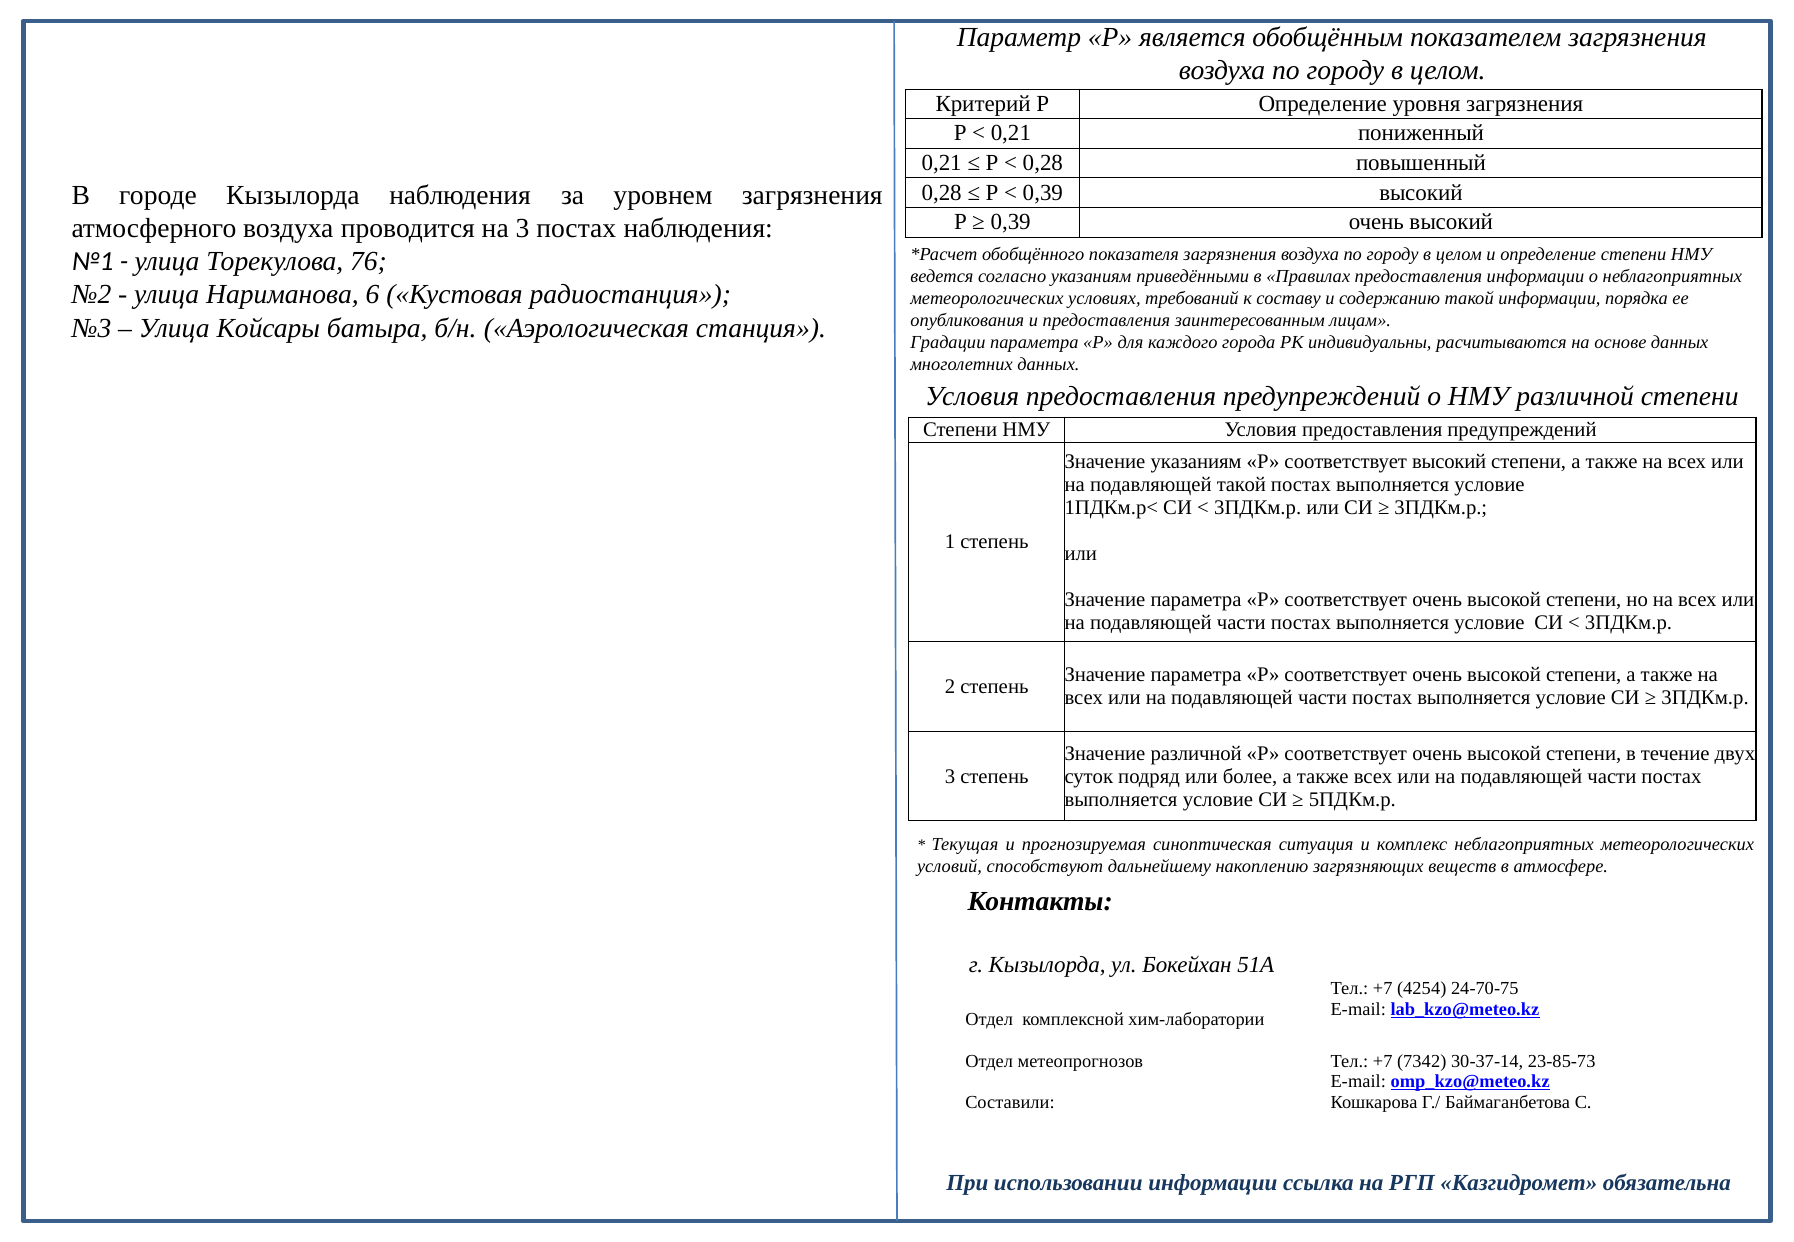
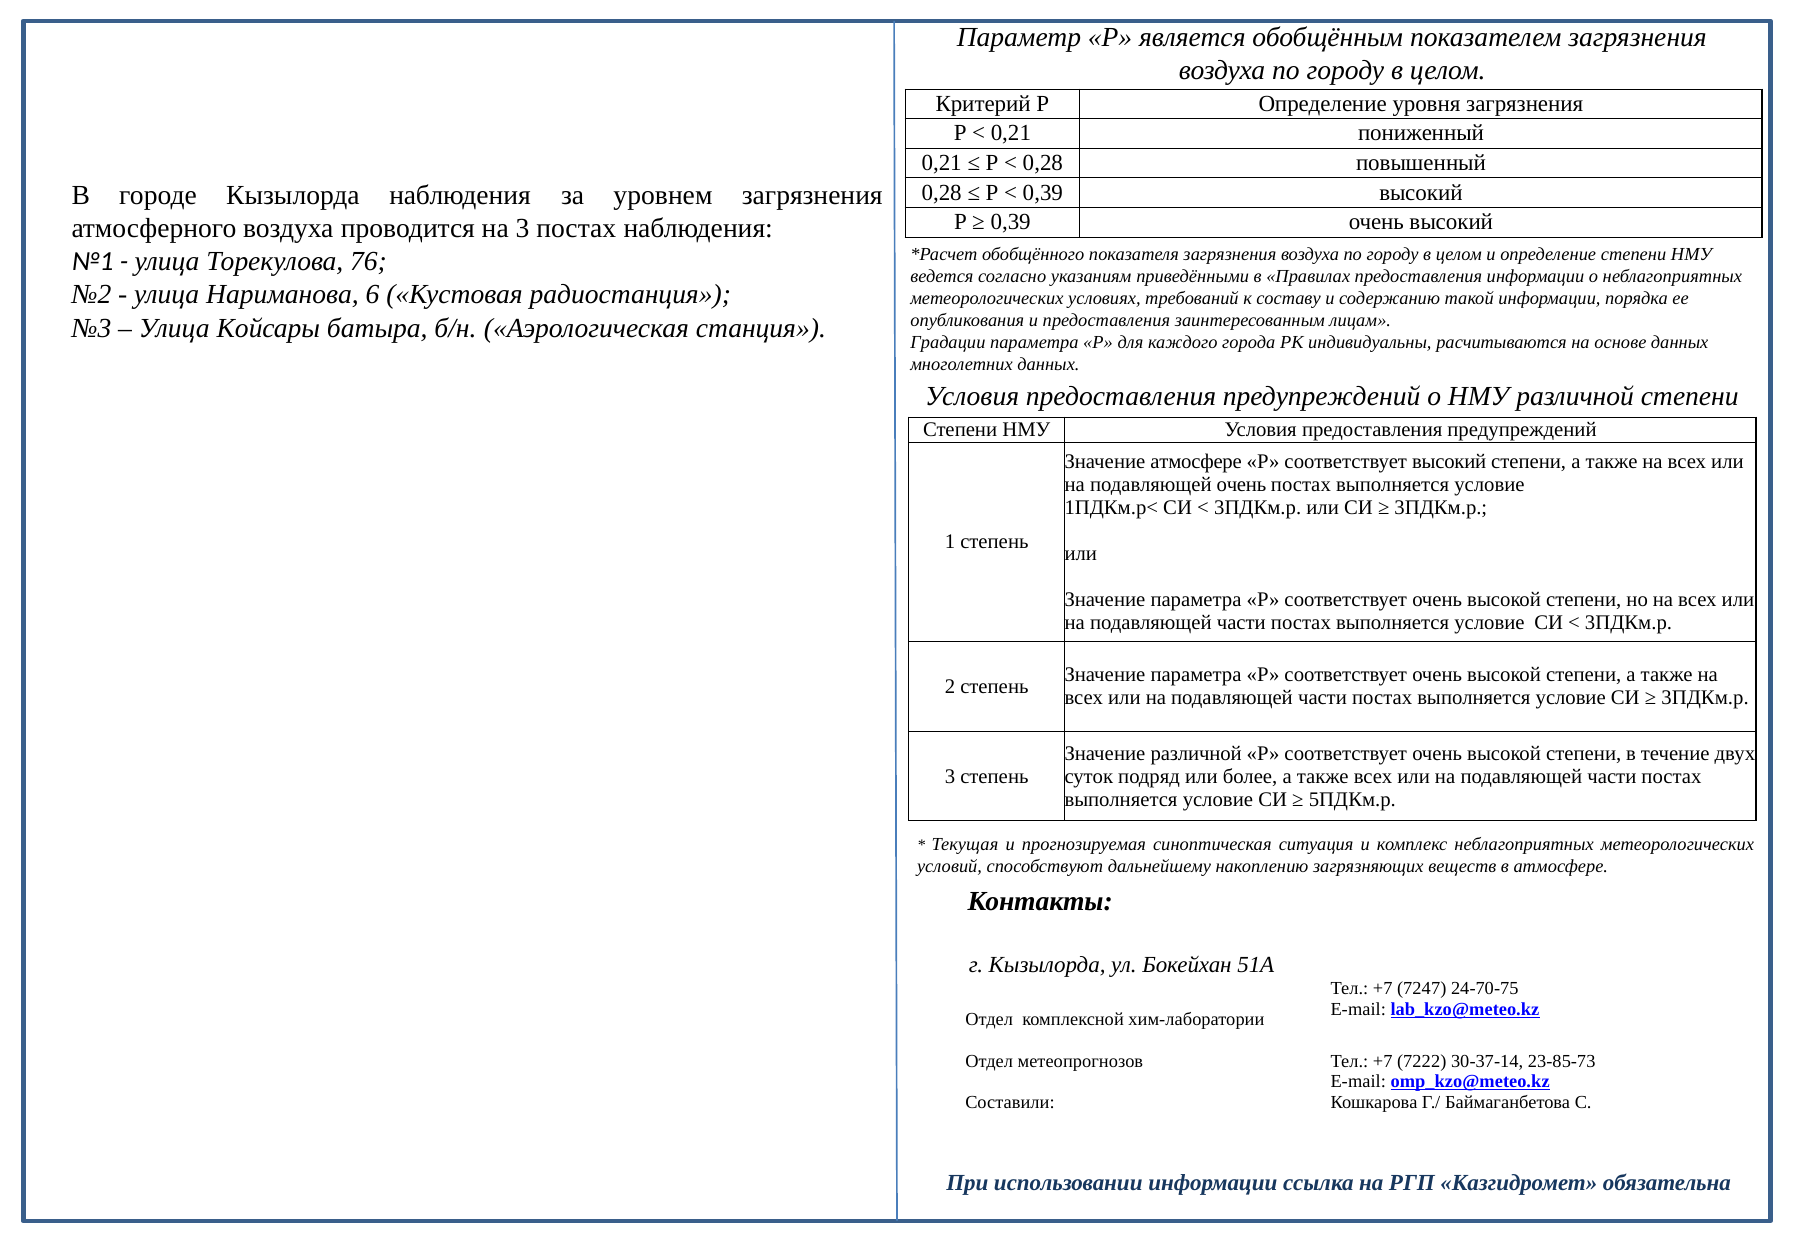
Значение указаниям: указаниям -> атмосфере (1196, 462)
подавляющей такой: такой -> очень (1241, 485)
4254: 4254 -> 7247 (1422, 989)
7342: 7342 -> 7222 (1422, 1061)
